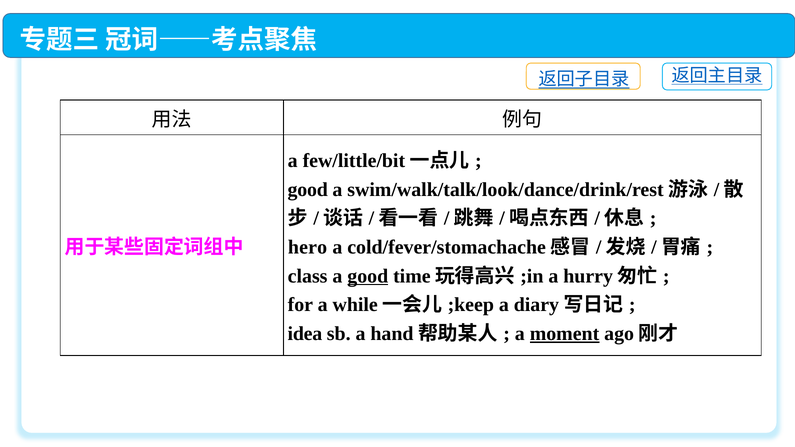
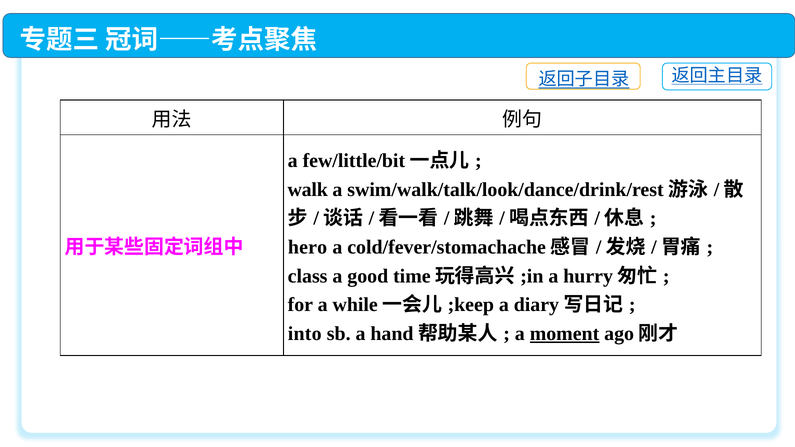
good: good -> walk (308, 190)
good underline: present -> none (368, 276)
idea: idea -> into (305, 334)
